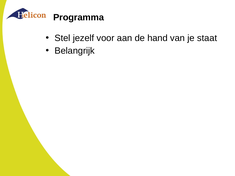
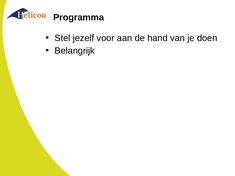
staat: staat -> doen (207, 38)
